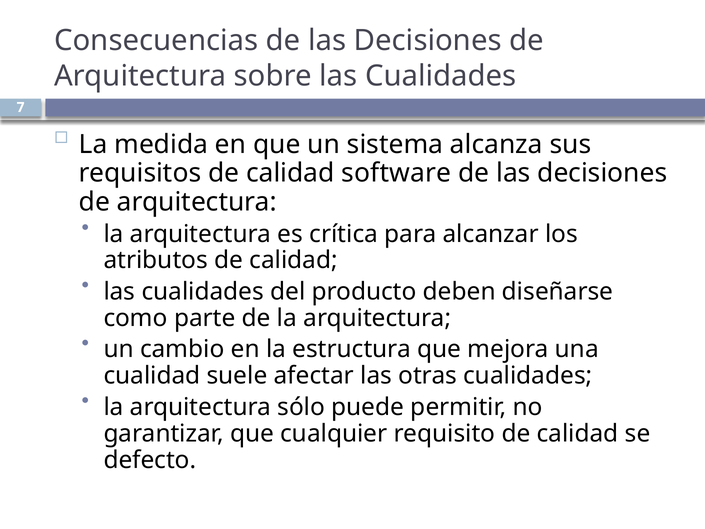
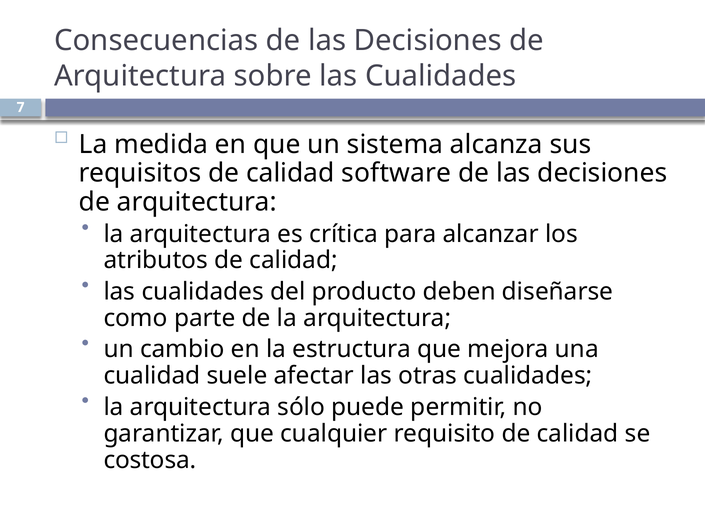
defecto: defecto -> costosa (150, 460)
